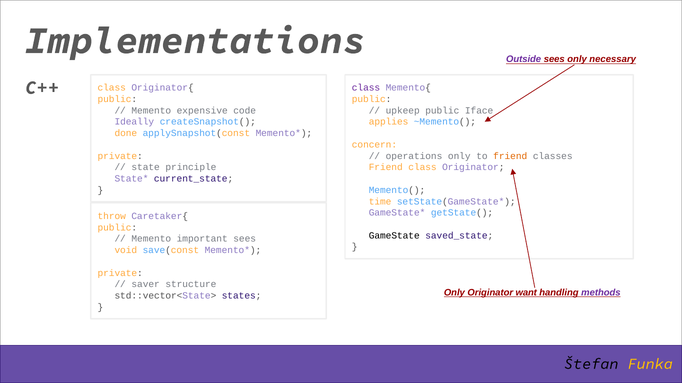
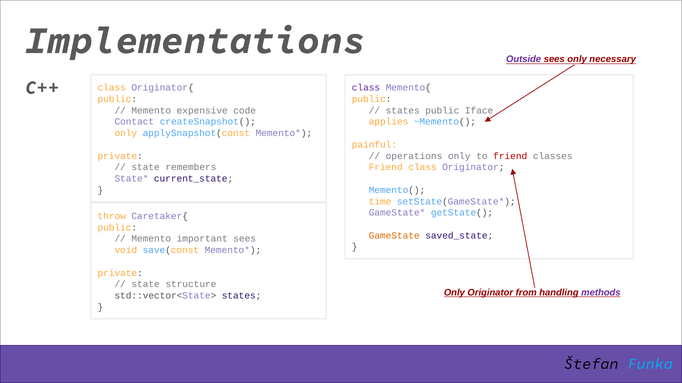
upkeep: upkeep -> states (403, 111)
Ideally: Ideally -> Contact (134, 122)
done: done -> only (126, 133)
concern: concern -> painful (374, 145)
friend colour: orange -> red (510, 156)
principle: principle -> remembers (191, 168)
GameState colour: black -> orange (394, 236)
saver: saver -> state (146, 285)
want: want -> from (526, 293)
Funka colour: yellow -> light blue (650, 364)
